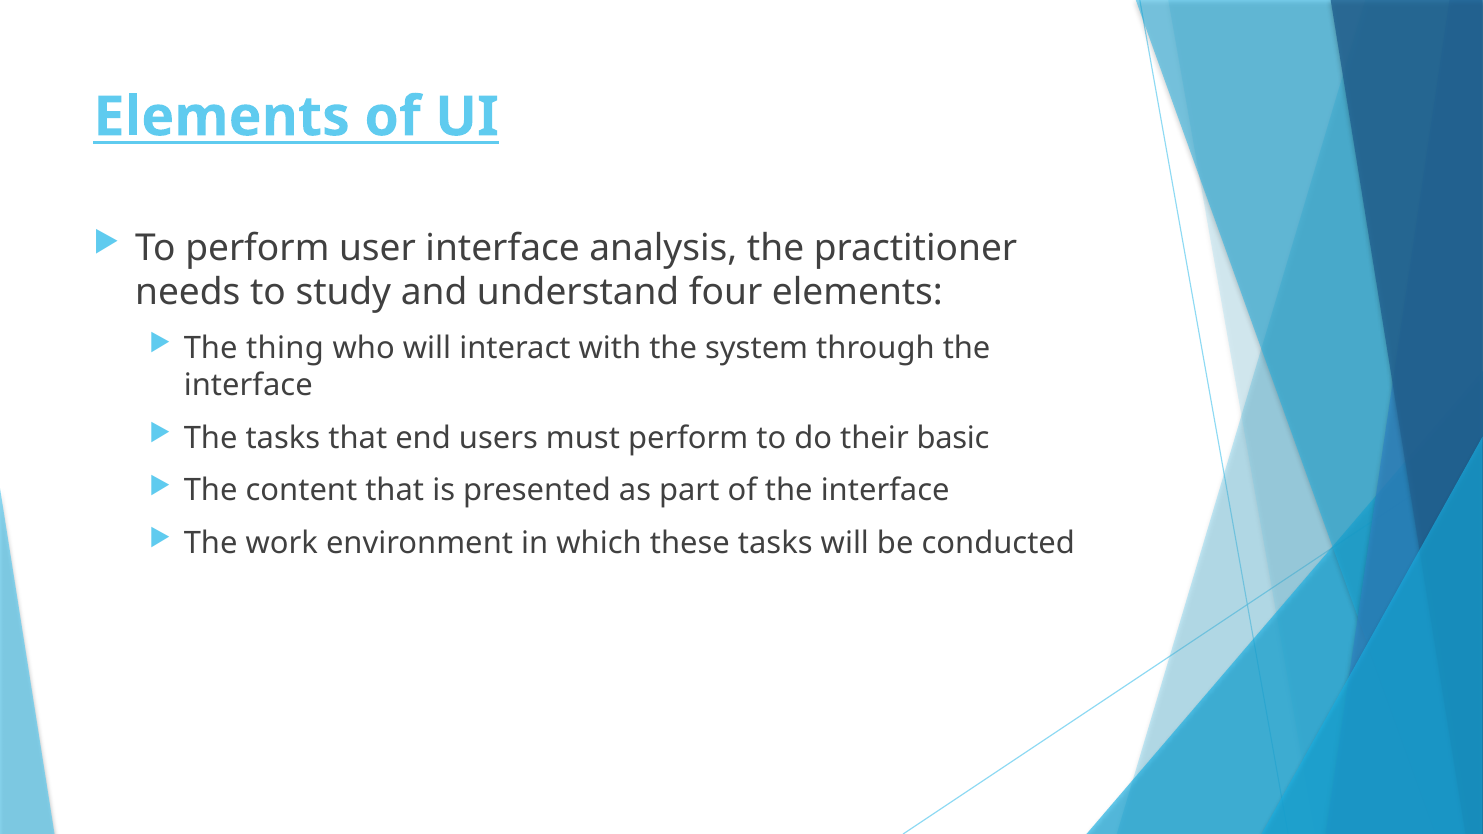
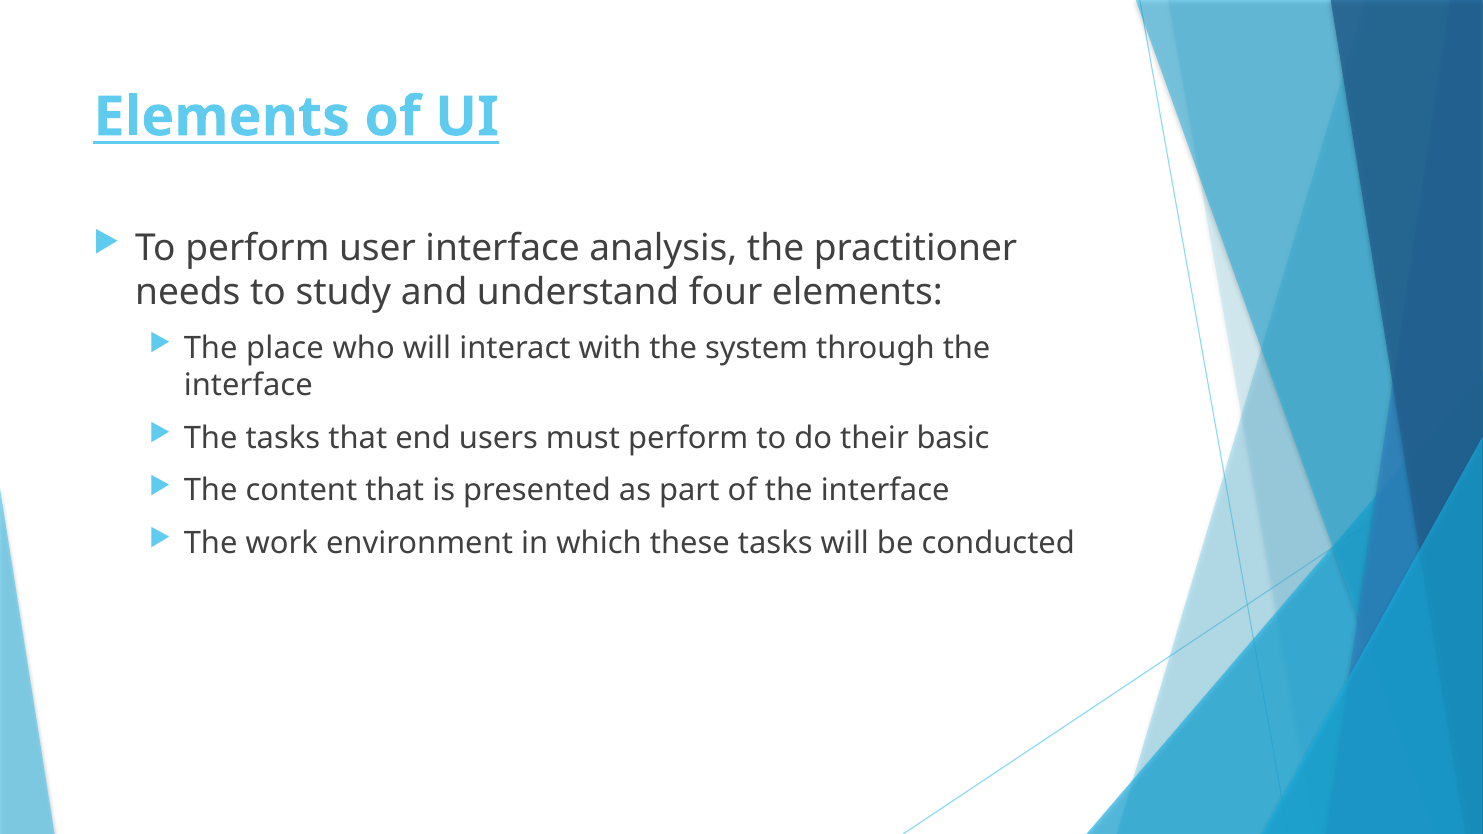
thing: thing -> place (285, 348)
